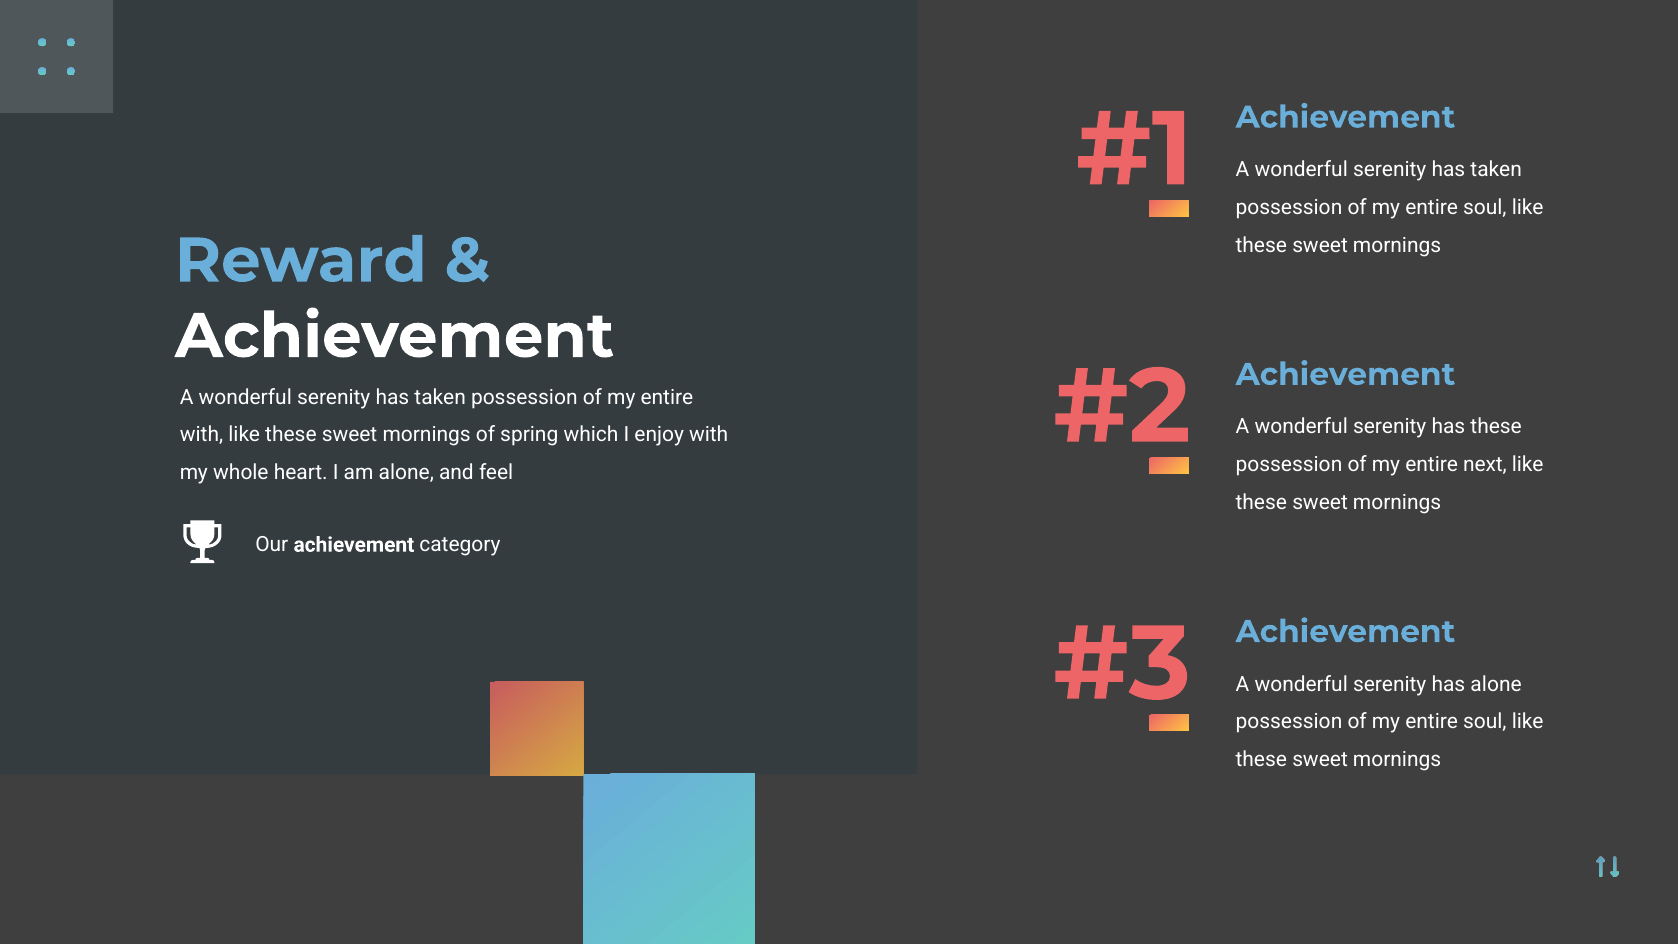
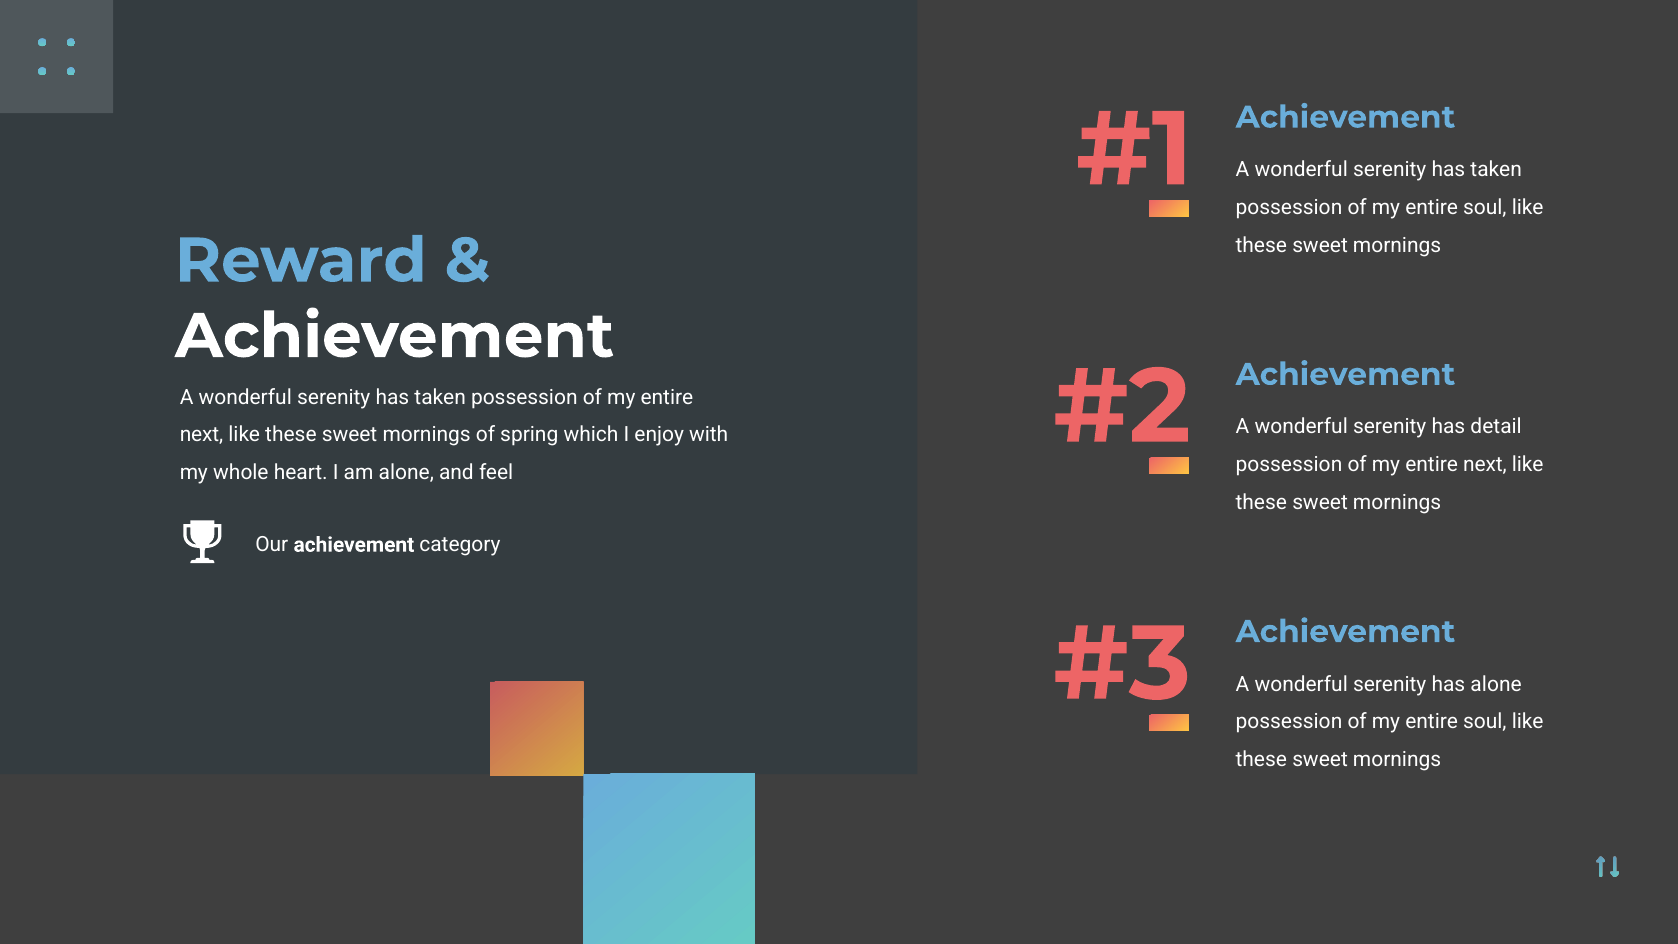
has these: these -> detail (1496, 427)
with: with -> next (202, 435)
